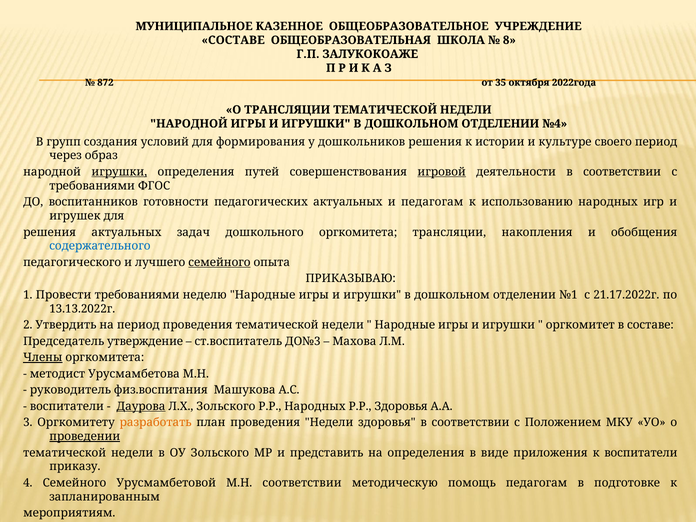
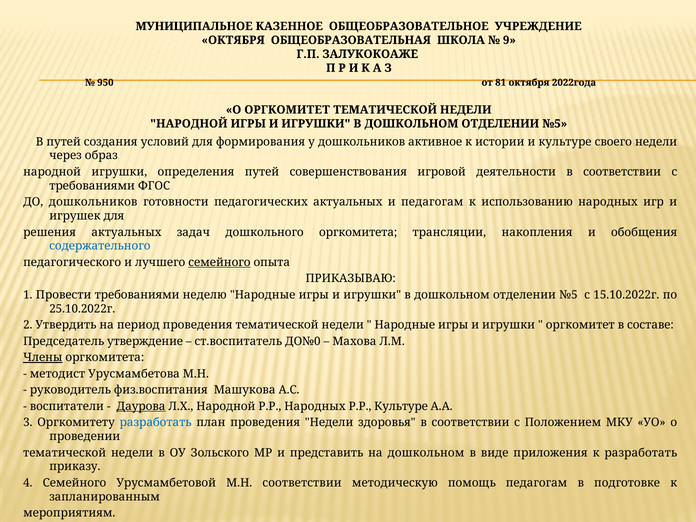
СОСТАВЕ: СОСТАВЕ -> ОКТЯБРЯ (233, 40)
8: 8 -> 9 (509, 40)
872: 872 -> 950 (105, 83)
35: 35 -> 81 (501, 83)
О ТРАНСЛЯЦИИ: ТРАНСЛЯЦИИ -> ОРГКОМИТЕТ (287, 110)
№4: №4 -> №5 (555, 124)
В групп: групп -> путей (64, 142)
дошкольников решения: решения -> активное (435, 142)
своего период: период -> недели (656, 142)
игрушки underline: present -> none (119, 172)
игровой underline: present -> none (442, 172)
ДО воспитанников: воспитанников -> дошкольников (93, 202)
№1: №1 -> №5 (569, 295)
21.17.2022г: 21.17.2022г -> 15.10.2022г (626, 295)
13.13.2022г: 13.13.2022г -> 25.10.2022г (82, 309)
ДО№3: ДО№3 -> ДО№0 (303, 341)
Л.Х Зольского: Зольского -> Народной (226, 406)
Р.Р Здоровья: Здоровья -> Культуре (401, 406)
разработать colour: orange -> blue (156, 423)
проведении underline: present -> none (85, 436)
на определения: определения -> дошкольном (426, 453)
к воспитатели: воспитатели -> разработать (641, 453)
